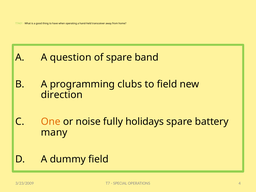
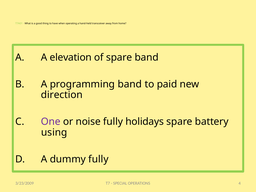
question: question -> elevation (71, 57)
programming clubs: clubs -> band (130, 84)
to field: field -> paid (167, 84)
One colour: orange -> purple (51, 122)
many: many -> using (54, 132)
dummy field: field -> fully (98, 159)
